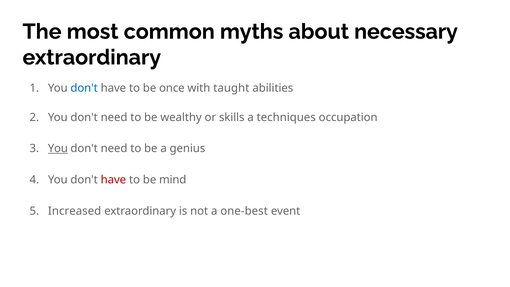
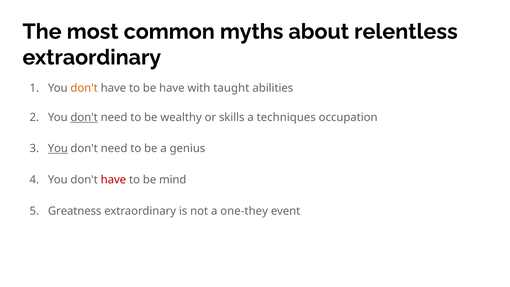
necessary: necessary -> relentless (406, 32)
don't colour: blue -> orange (84, 88)
be once: once -> have (172, 88)
don't underline: none -> present (84, 117)
Increased: Increased -> Greatness (75, 211)
one-best: one-best -> one-they (244, 211)
